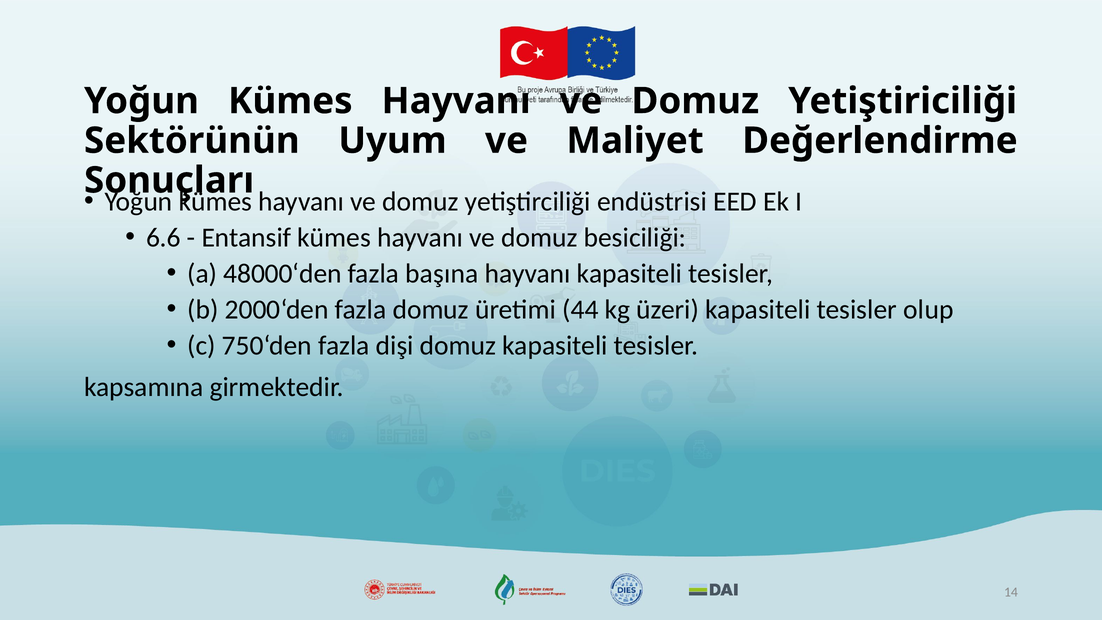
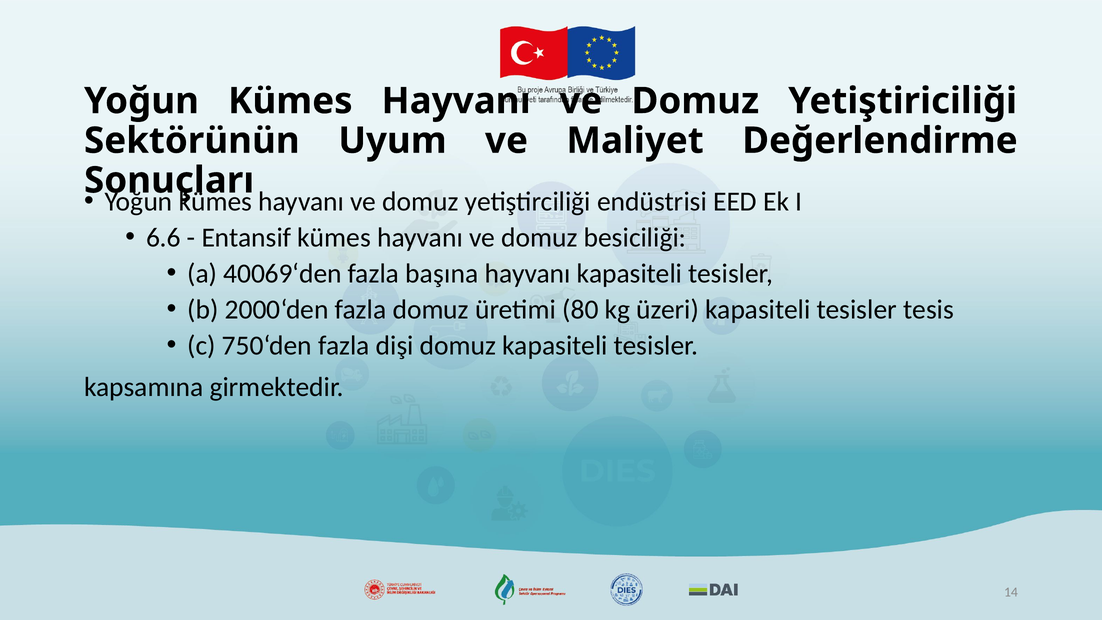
48000‘den: 48000‘den -> 40069‘den (282, 273)
44: 44 -> 80 (580, 309)
olup: olup -> tesis (929, 309)
